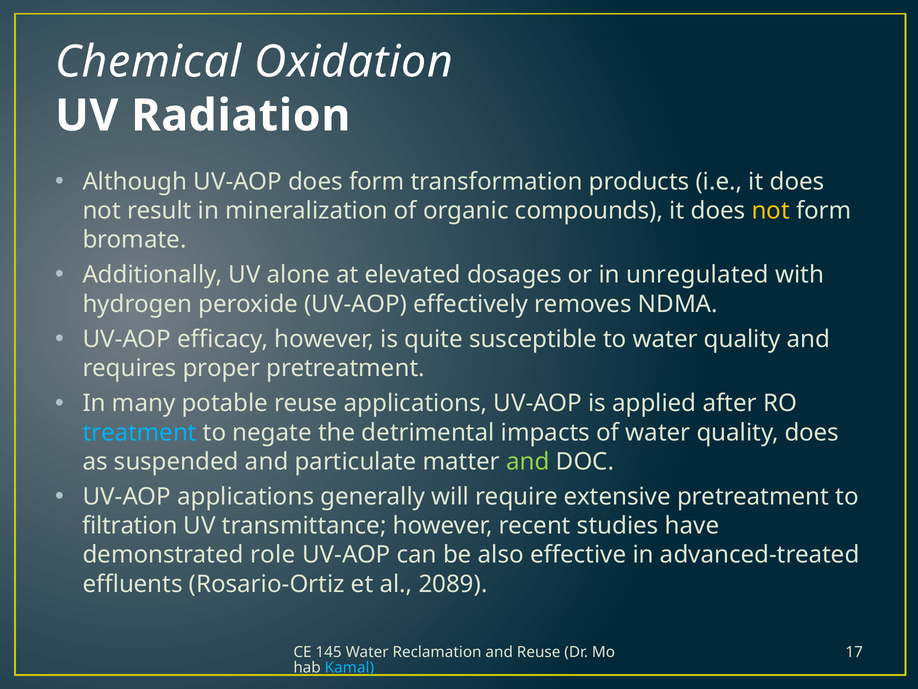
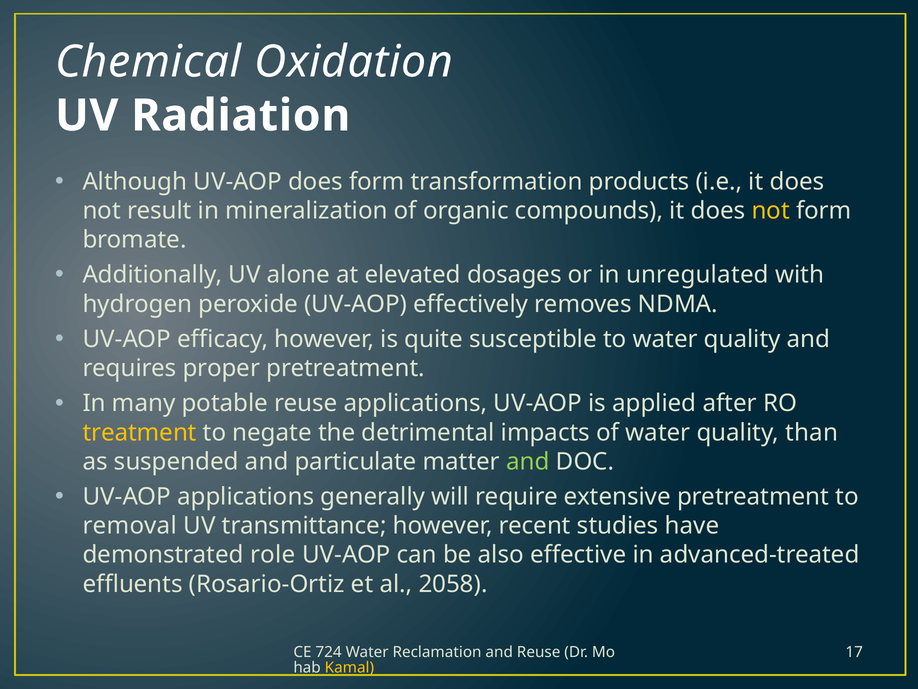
treatment colour: light blue -> yellow (140, 432)
quality does: does -> than (812, 432)
filtration: filtration -> removal (130, 526)
2089: 2089 -> 2058 (453, 584)
145: 145 -> 724 (329, 652)
Kamal colour: light blue -> yellow (349, 667)
